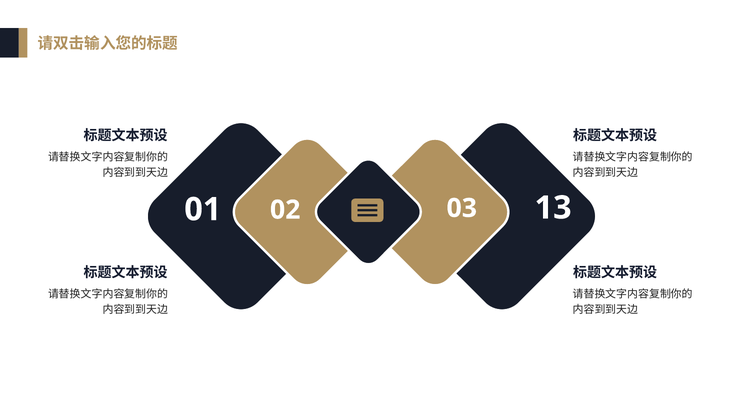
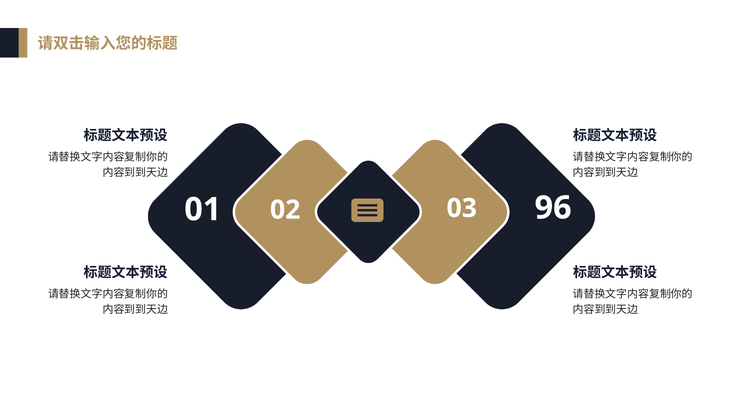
13: 13 -> 96 (553, 208)
